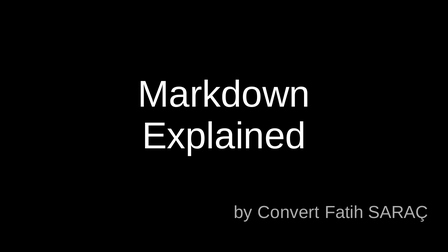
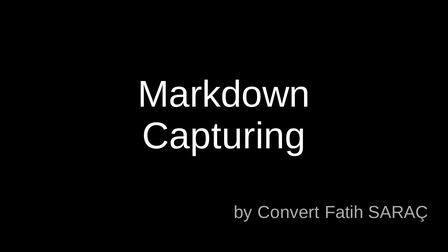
Explained: Explained -> Capturing (224, 136)
